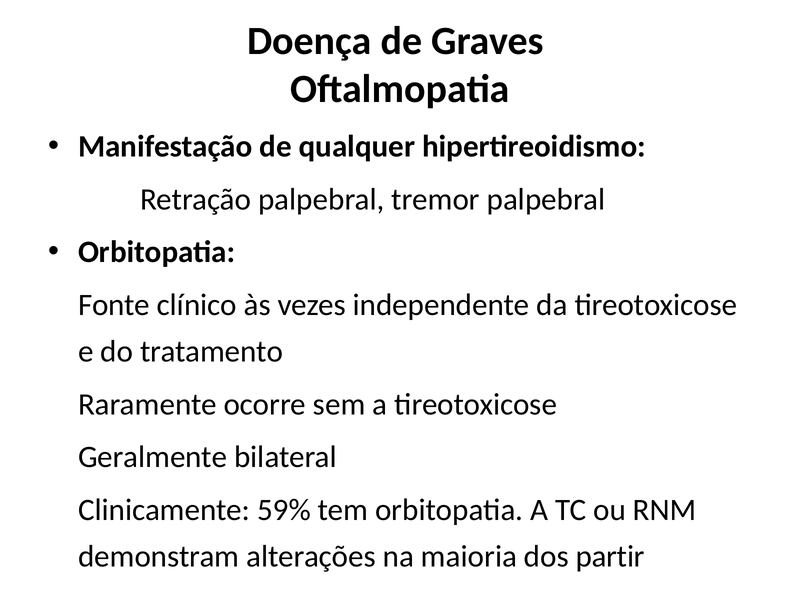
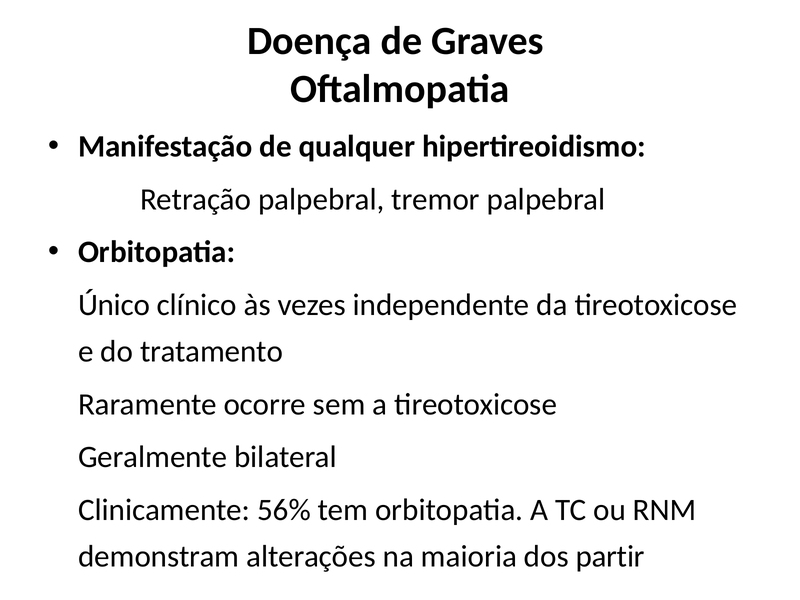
Fonte: Fonte -> Único (114, 305)
59%: 59% -> 56% (284, 510)
